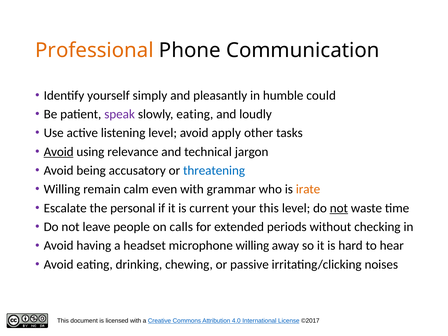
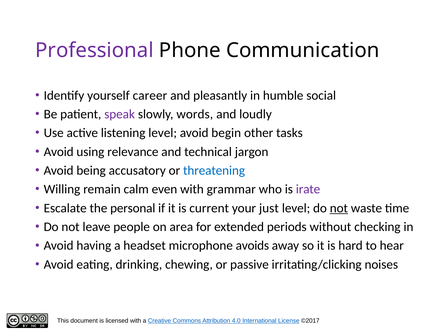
Professional colour: orange -> purple (94, 50)
simply: simply -> career (150, 95)
could: could -> social (321, 95)
slowly eating: eating -> words (195, 114)
apply: apply -> begin (226, 133)
Avoid underline: present -> none (59, 152)
irate colour: orange -> purple (308, 189)
your this: this -> just (269, 208)
calls: calls -> area (181, 227)
microphone willing: willing -> avoids (252, 246)
